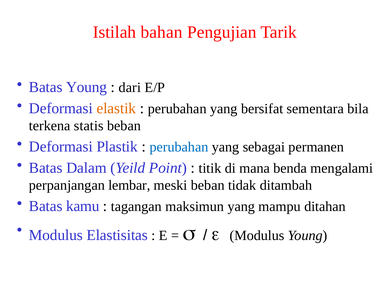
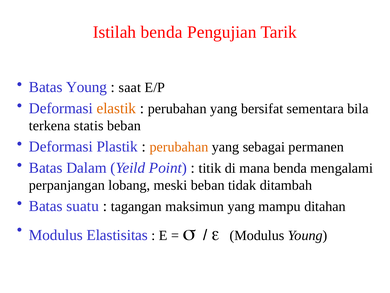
Istilah bahan: bahan -> benda (162, 32)
dari: dari -> saat (130, 87)
perubahan colour: blue -> orange (179, 147)
lembar: lembar -> lobang (129, 185)
kamu: kamu -> suatu (83, 206)
